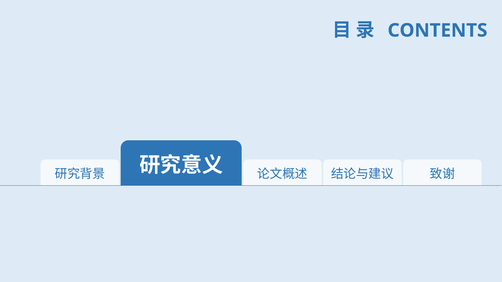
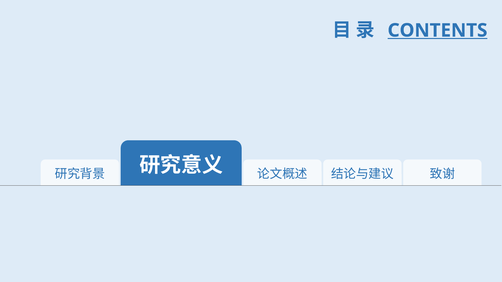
CONTENTS underline: none -> present (437, 30)
